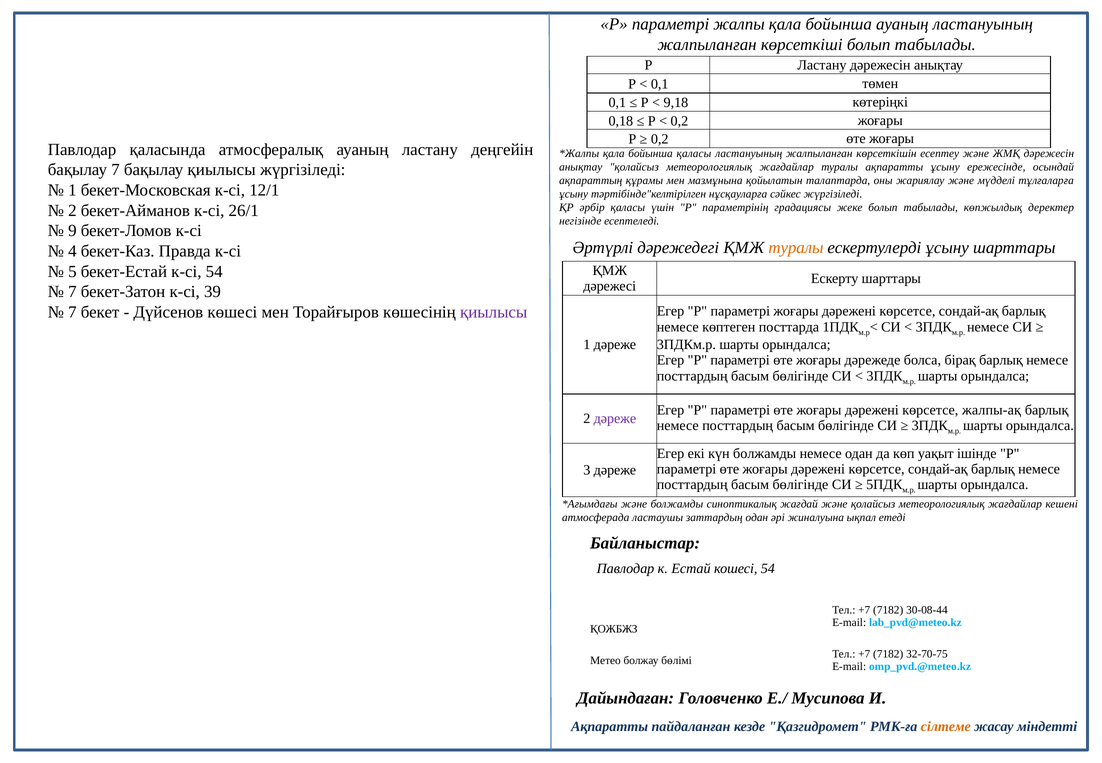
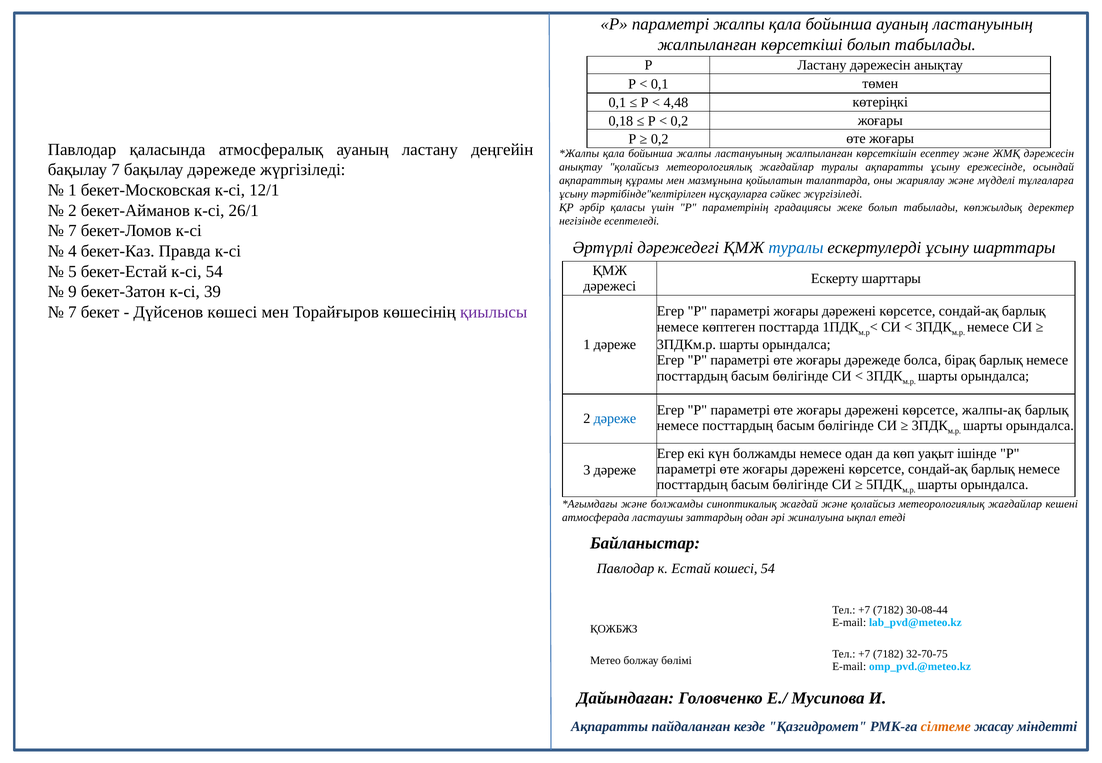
9,18: 9,18 -> 4,48 (676, 103)
бойынша қаласы: қаласы -> жалпы (694, 153)
бақылау қиылысы: қиылысы -> дәрежеде (222, 170)
9: 9 -> 7 (72, 231)
туралы colour: orange -> blue (796, 248)
7: 7 -> 9 (72, 292)
дәреже colour: purple -> blue (615, 419)
